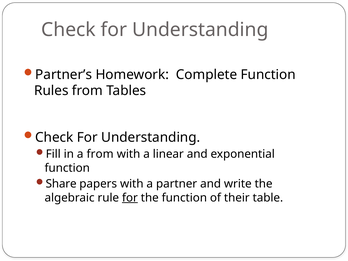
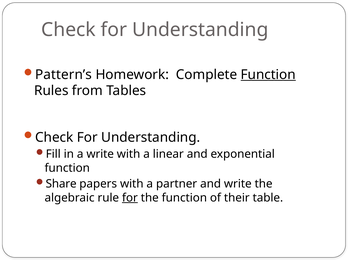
Partner’s: Partner’s -> Pattern’s (64, 75)
Function underline: none -> present (268, 75)
a from: from -> write (100, 154)
